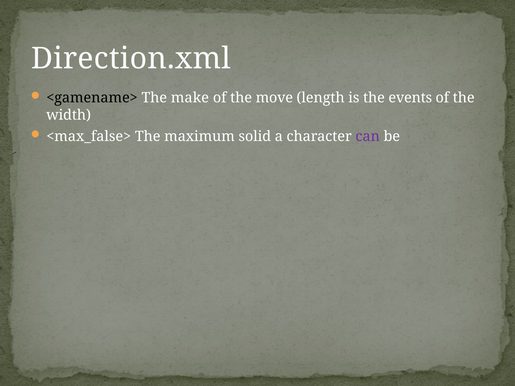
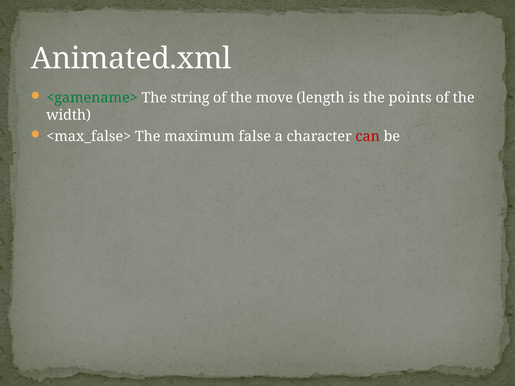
Direction.xml: Direction.xml -> Animated.xml (131, 59)
<gamename> colour: black -> green (92, 98)
make: make -> string (190, 98)
events: events -> points (410, 98)
solid: solid -> false (255, 137)
can colour: purple -> red (368, 137)
